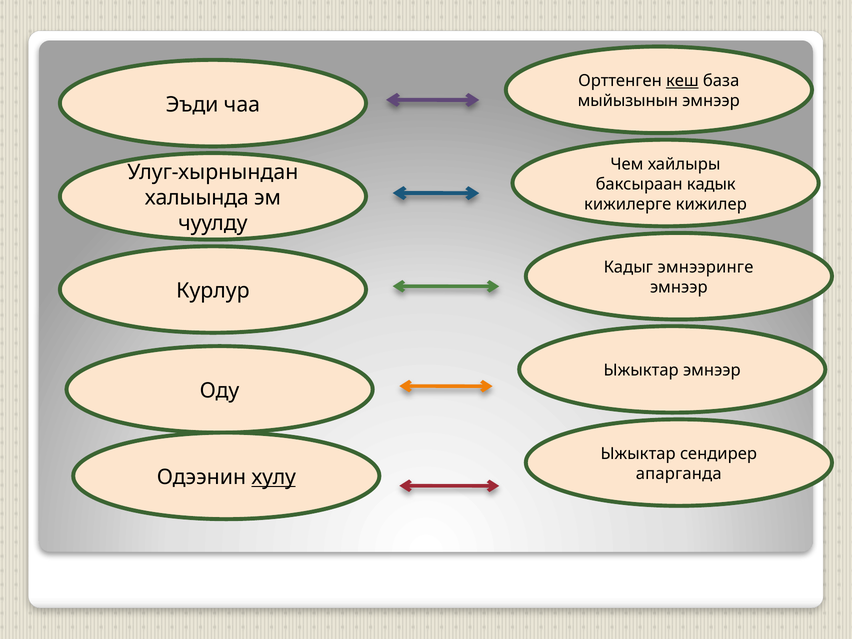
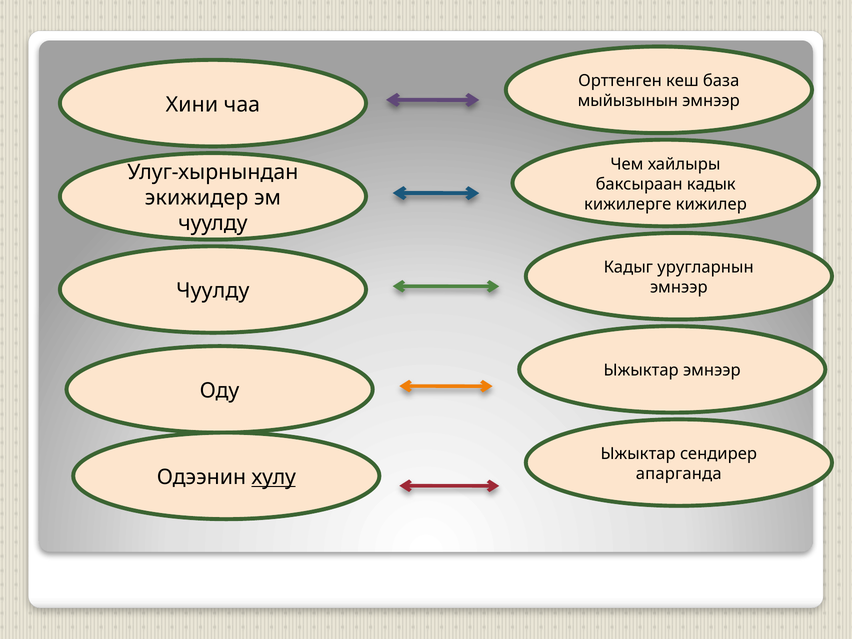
кеш underline: present -> none (682, 81)
Эъди: Эъди -> Хини (192, 105)
халыында: халыында -> экижидер (197, 198)
эмнээринге: эмнээринге -> уругларнын (706, 267)
Курлур: Курлур -> Чуулду (213, 291)
